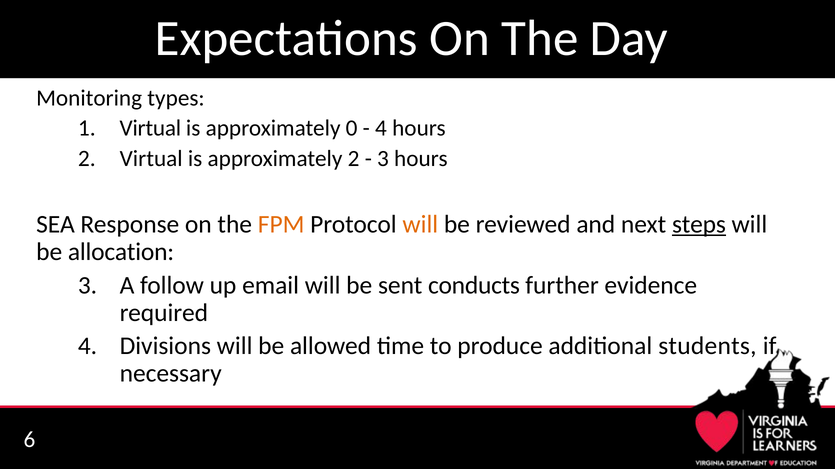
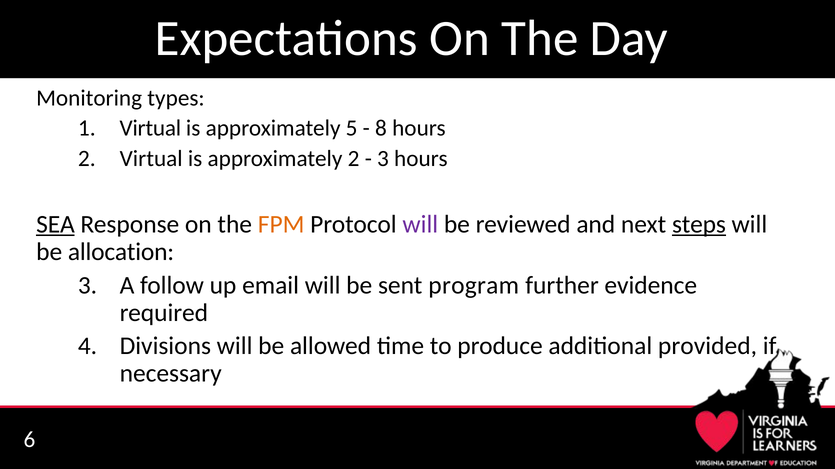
0: 0 -> 5 (352, 129)
4: 4 -> 8 (381, 129)
SEA underline: none -> present (56, 225)
will colour: orange -> purple (420, 225)
conducts: conducts -> program (474, 286)
students: students -> provided (708, 347)
